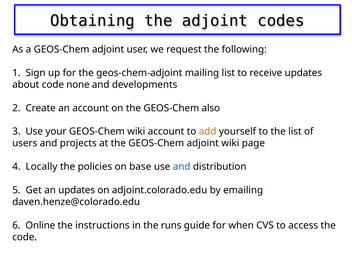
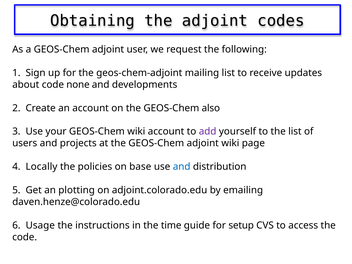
add colour: orange -> purple (208, 132)
an updates: updates -> plotting (77, 190)
Online: Online -> Usage (40, 225)
runs: runs -> time (171, 225)
when: when -> setup (241, 225)
